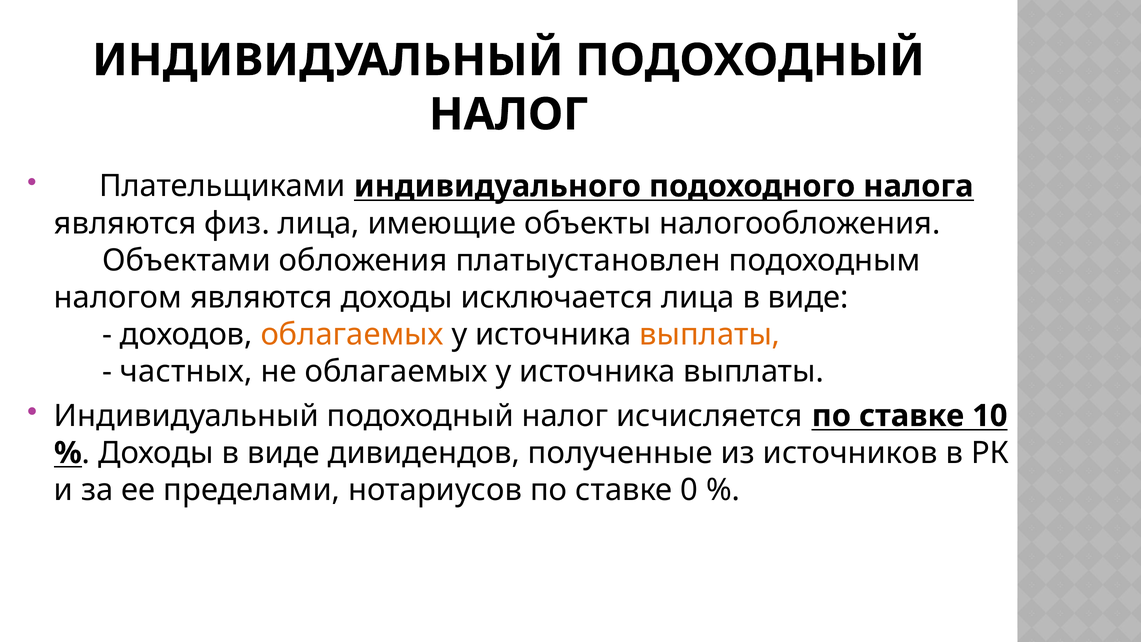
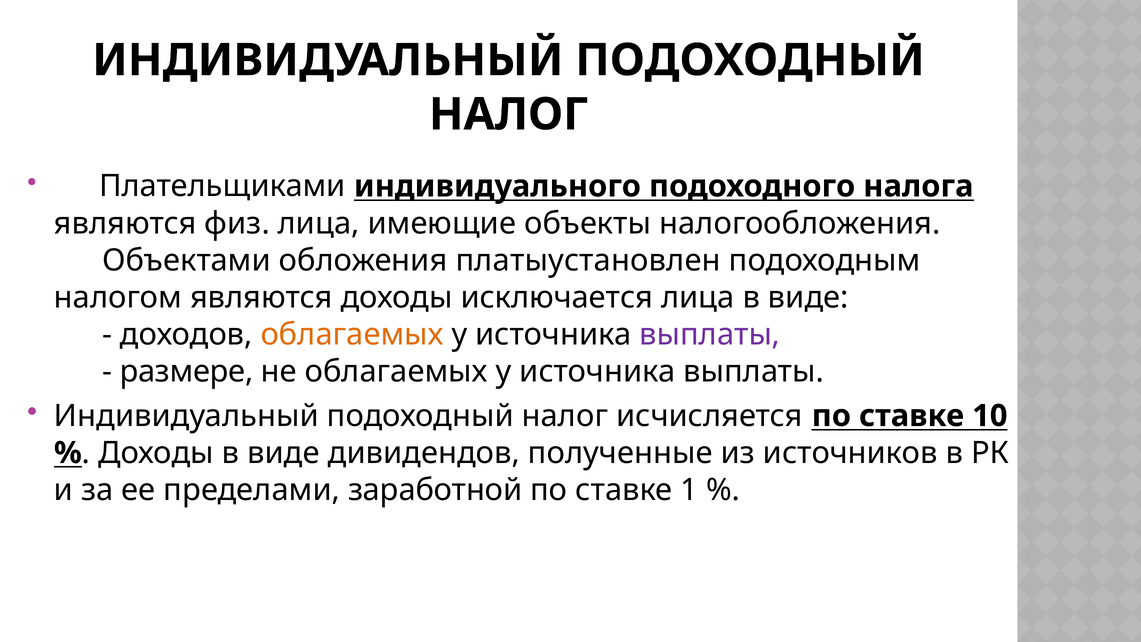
выплаты colour: orange -> purple (710, 334)
частных: частных -> размере (186, 372)
нотариусов: нотариусов -> заработной (435, 490)
0: 0 -> 1 (689, 490)
